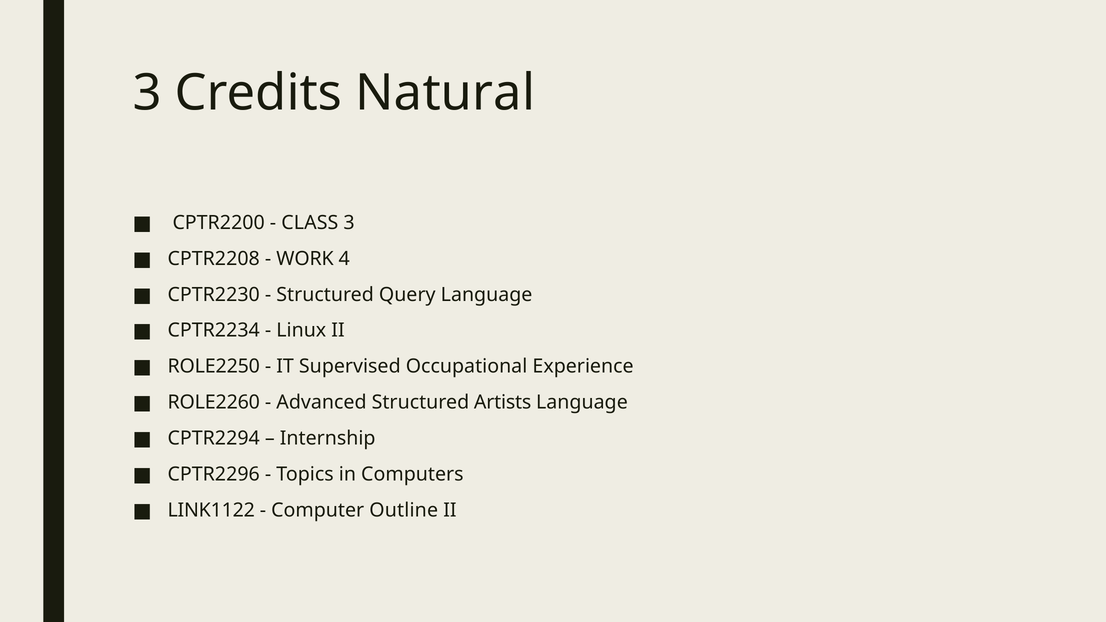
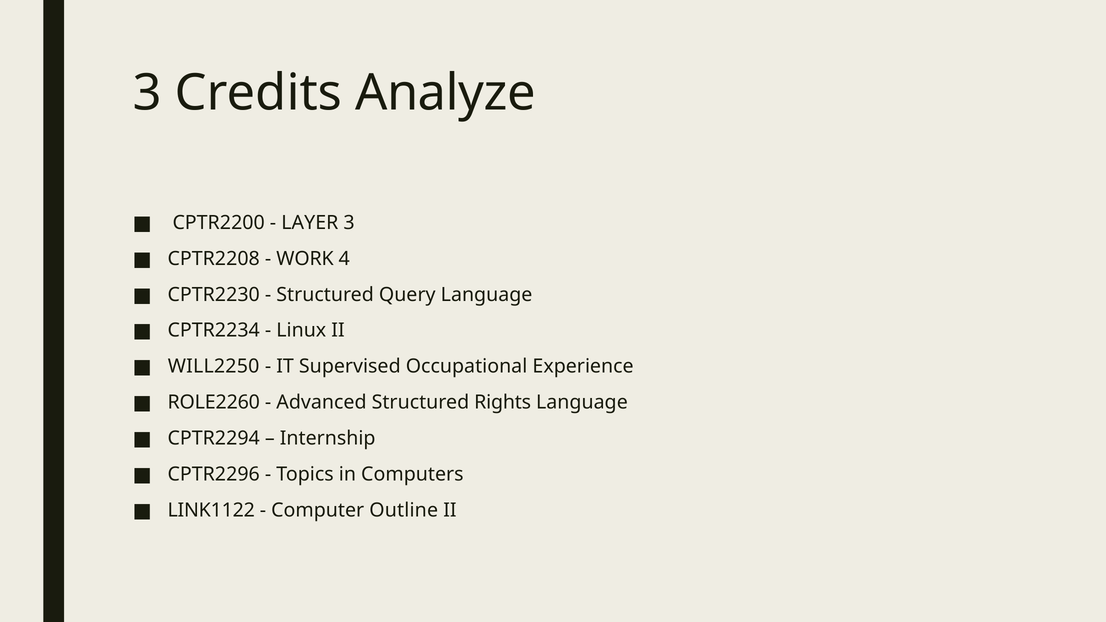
Natural: Natural -> Analyze (446, 93)
CLASS: CLASS -> LAYER (310, 223)
ROLE2250: ROLE2250 -> WILL2250 (214, 367)
Artists: Artists -> Rights (503, 402)
